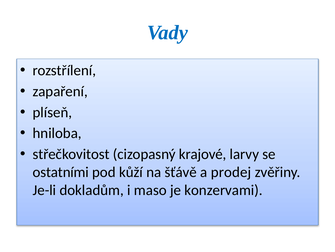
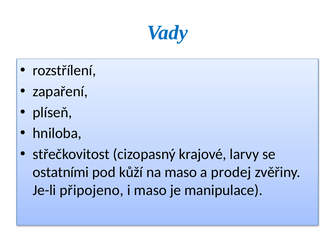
na šťávě: šťávě -> maso (181, 172)
dokladům: dokladům -> připojeno (92, 190)
konzervami: konzervami -> manipulace (223, 190)
